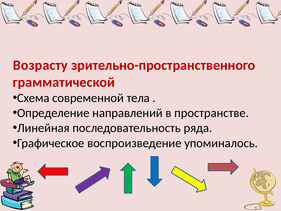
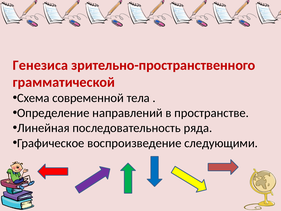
Возрасту: Возрасту -> Генезиса (40, 65)
упоминалось: упоминалось -> следующими (221, 143)
